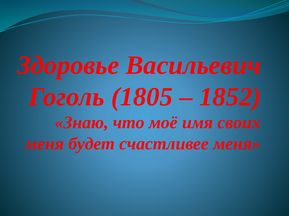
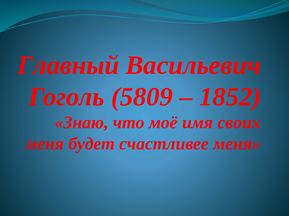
Здоровье: Здоровье -> Главный (68, 65)
1805: 1805 -> 5809 (142, 97)
